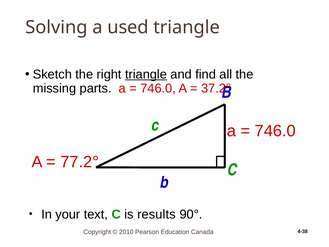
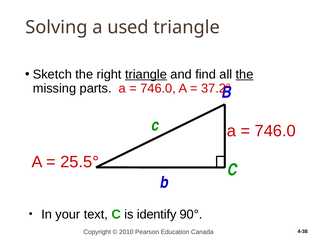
the underline: none -> present (245, 74)
77.2°: 77.2° -> 25.5° (80, 162)
results: results -> identify (157, 214)
